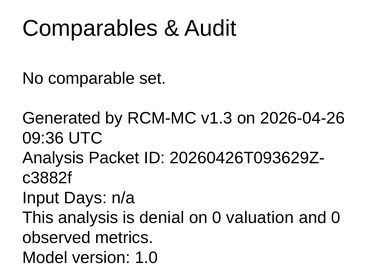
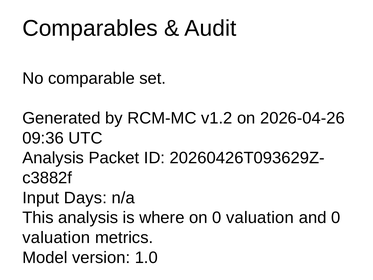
v1.3: v1.3 -> v1.2 (217, 118)
denial: denial -> where (162, 218)
observed: observed -> valuation (56, 237)
